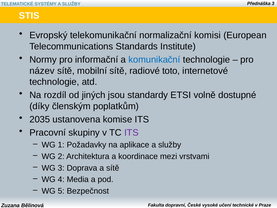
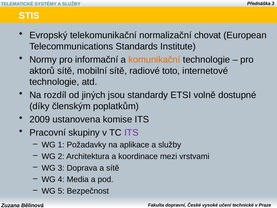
komisi: komisi -> chovat (208, 35)
komunikační colour: blue -> orange (154, 60)
název: název -> aktorů (42, 71)
2035: 2035 -> 2009 (40, 119)
